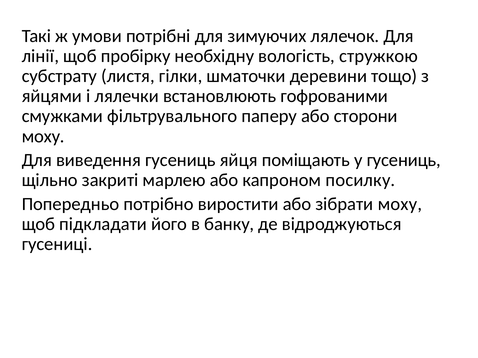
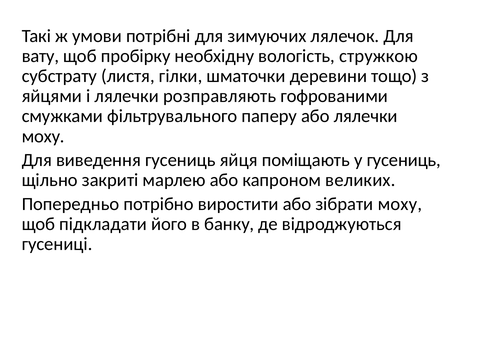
лінії: лінії -> вату (40, 56)
встановлюють: встановлюють -> розправляють (220, 96)
або сторони: сторони -> лялечки (366, 116)
посилку: посилку -> великих (360, 180)
